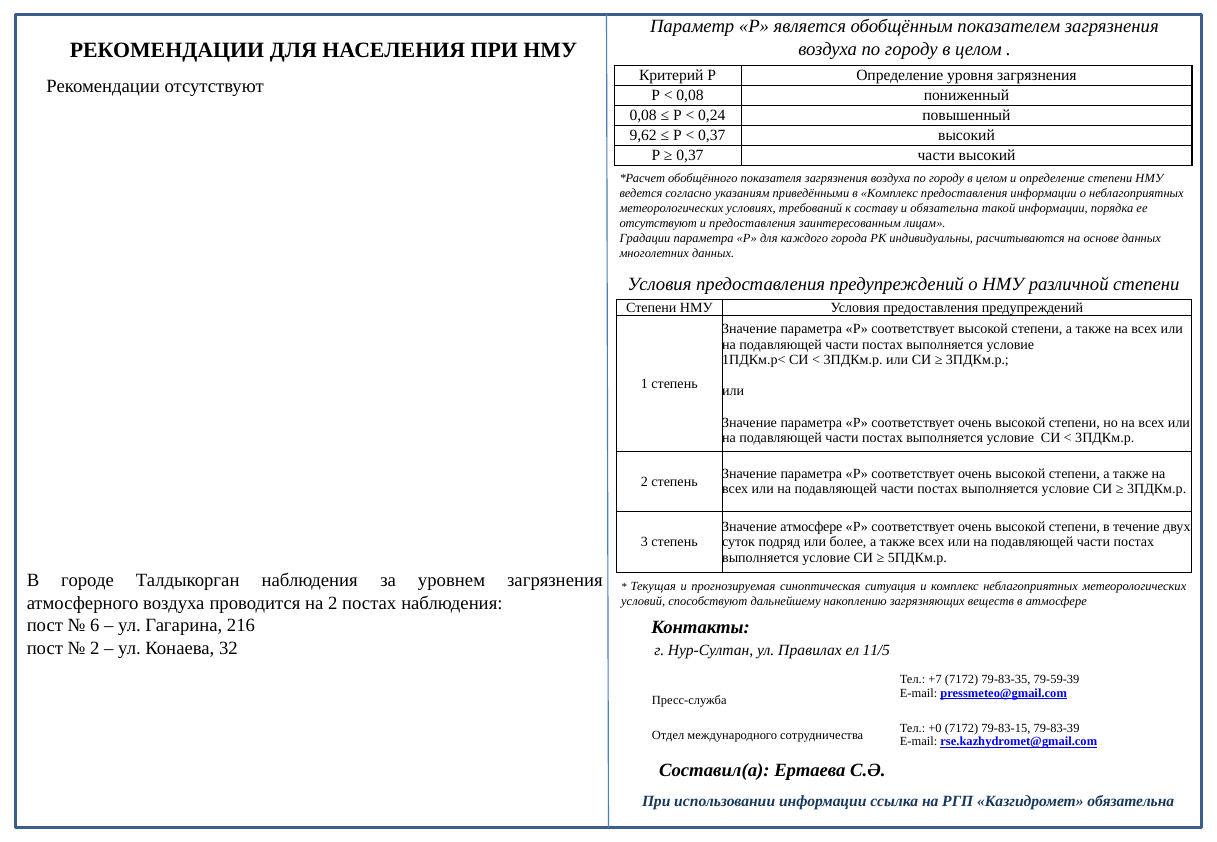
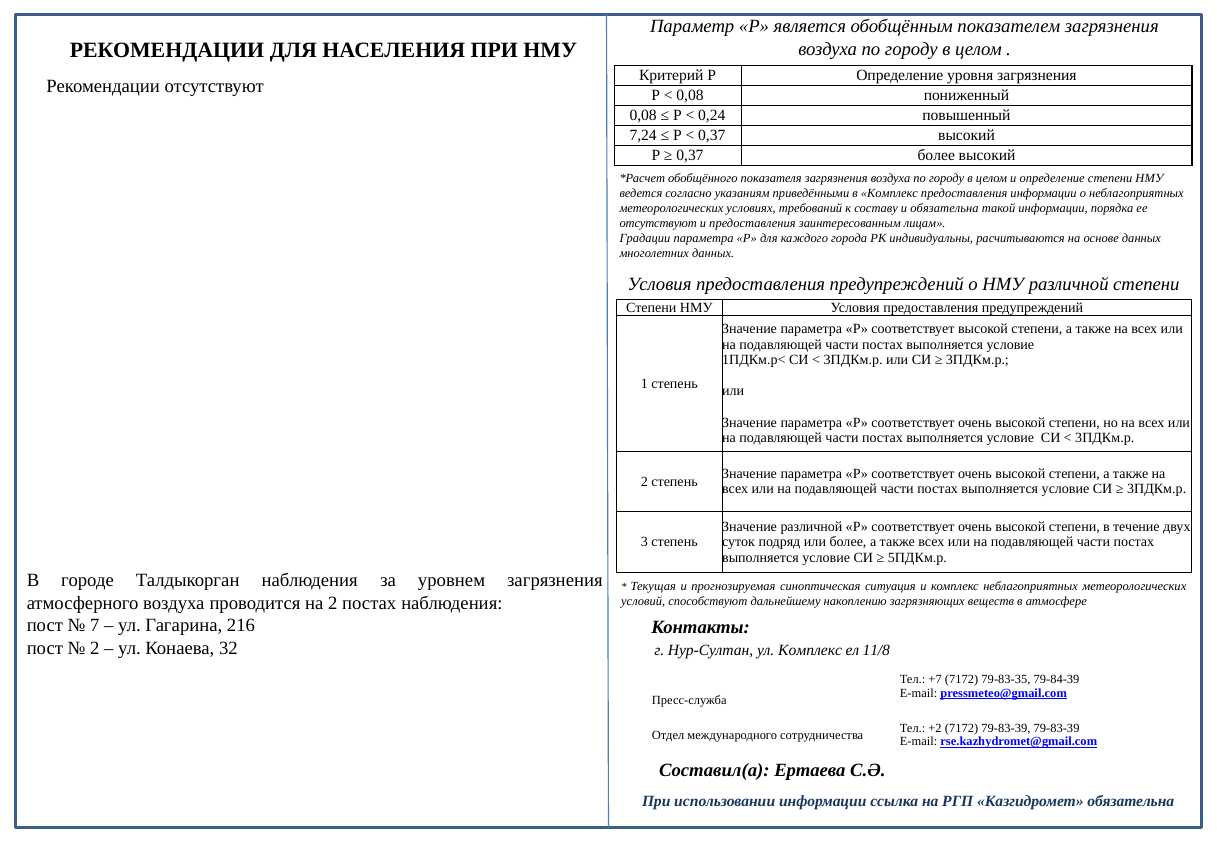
9,62: 9,62 -> 7,24 (643, 136)
0,37 части: части -> более (936, 156)
Значение атмосфере: атмосфере -> различной (811, 527)
6: 6 -> 7 (95, 626)
ул Правилах: Правилах -> Комплекс (810, 651)
11/5: 11/5 -> 11/8 (876, 651)
79-59-39: 79-59-39 -> 79-84-39 (1057, 680)
+0: +0 -> +2 (935, 728)
7172 79-83-15: 79-83-15 -> 79-83-39 (1006, 728)
